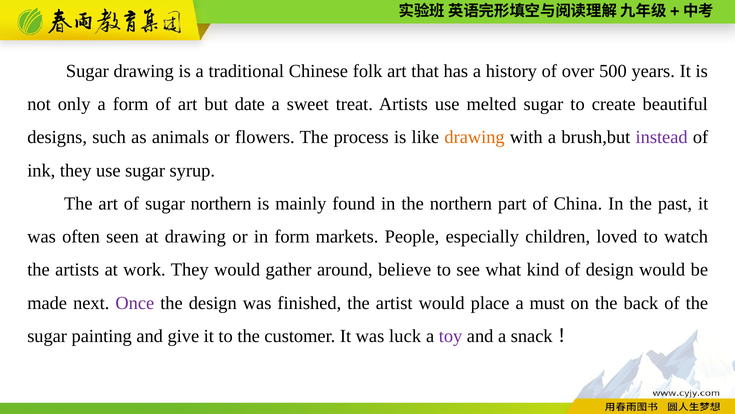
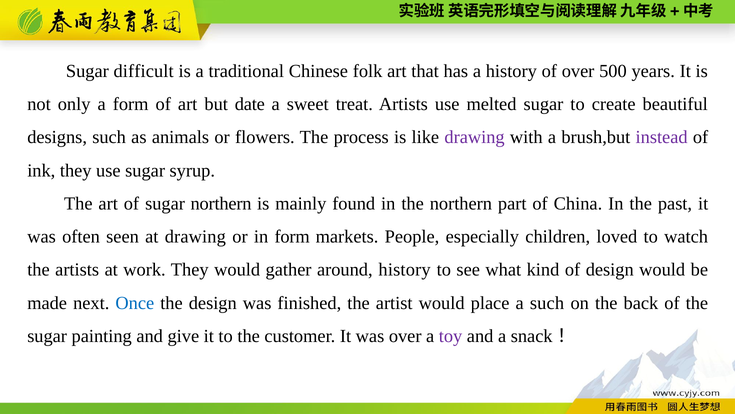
Sugar drawing: drawing -> difficult (144, 71)
drawing colour: orange -> purple (475, 137)
around believe: believe -> history (405, 270)
Once colour: purple -> blue (135, 303)
a must: must -> such (547, 303)
was luck: luck -> over (405, 336)
